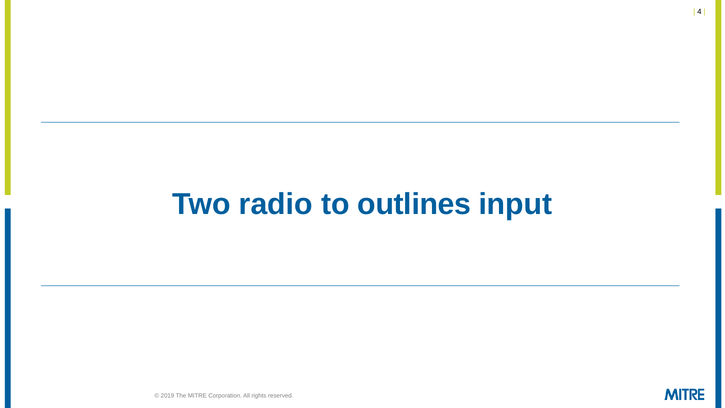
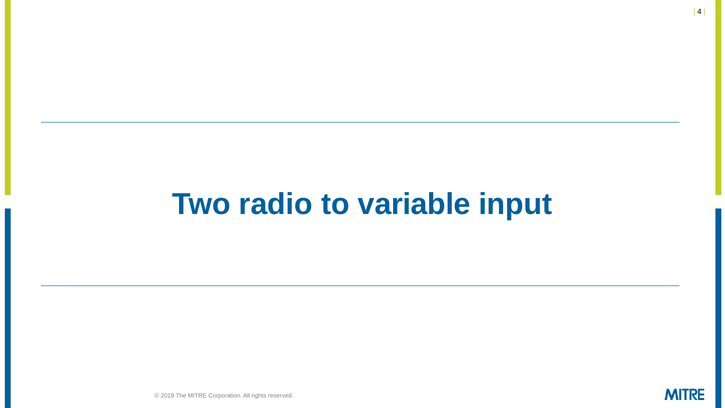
outlines: outlines -> variable (414, 204)
